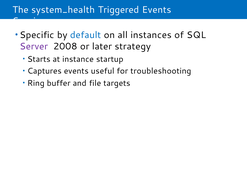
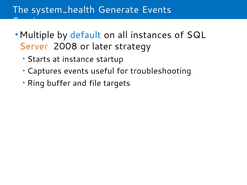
Triggered: Triggered -> Generate (118, 10)
Specific: Specific -> Multiple (37, 35)
Server colour: purple -> orange (34, 47)
